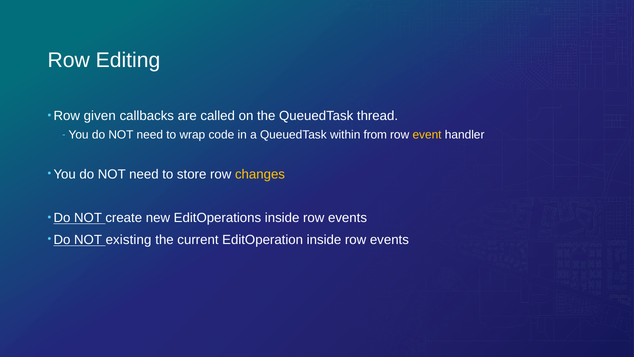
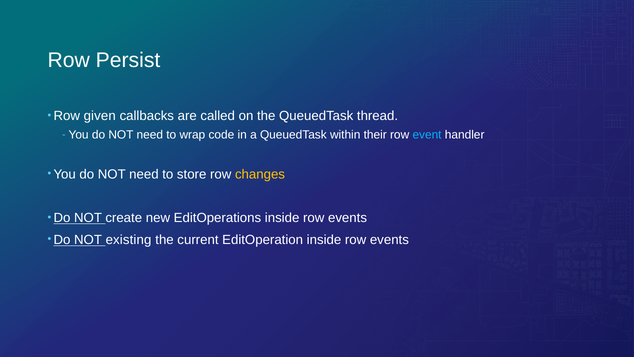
Editing: Editing -> Persist (128, 60)
from: from -> their (375, 135)
event colour: yellow -> light blue (427, 135)
